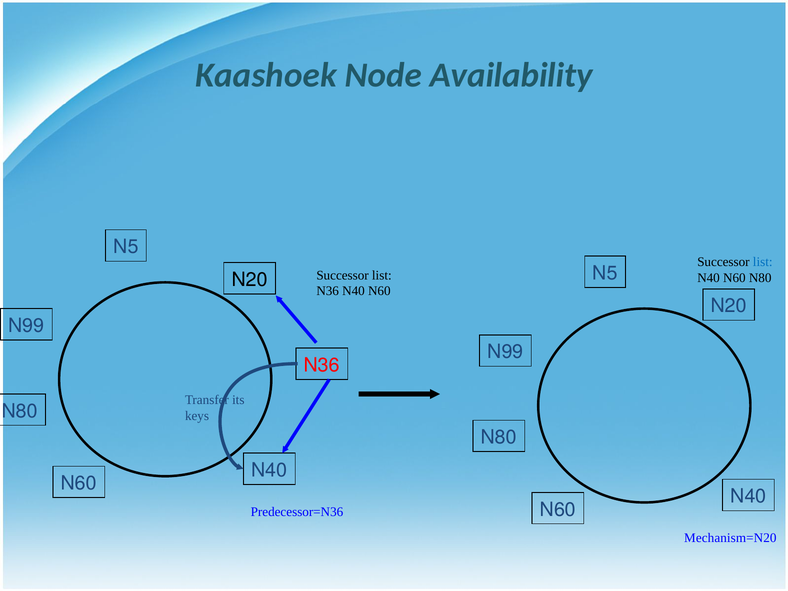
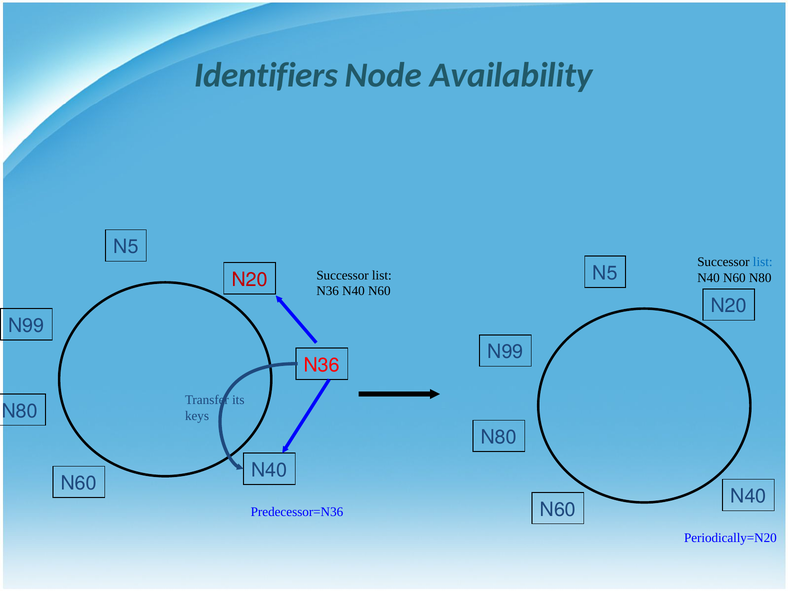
Kaashoek: Kaashoek -> Identifiers (266, 75)
N20 colour: black -> red (250, 280)
Mechanism=N20: Mechanism=N20 -> Periodically=N20 (730, 538)
